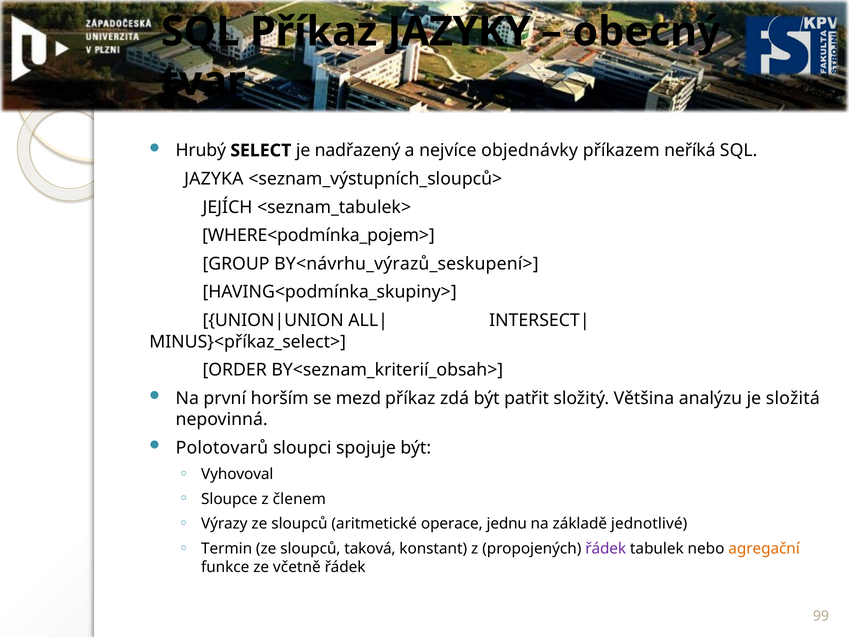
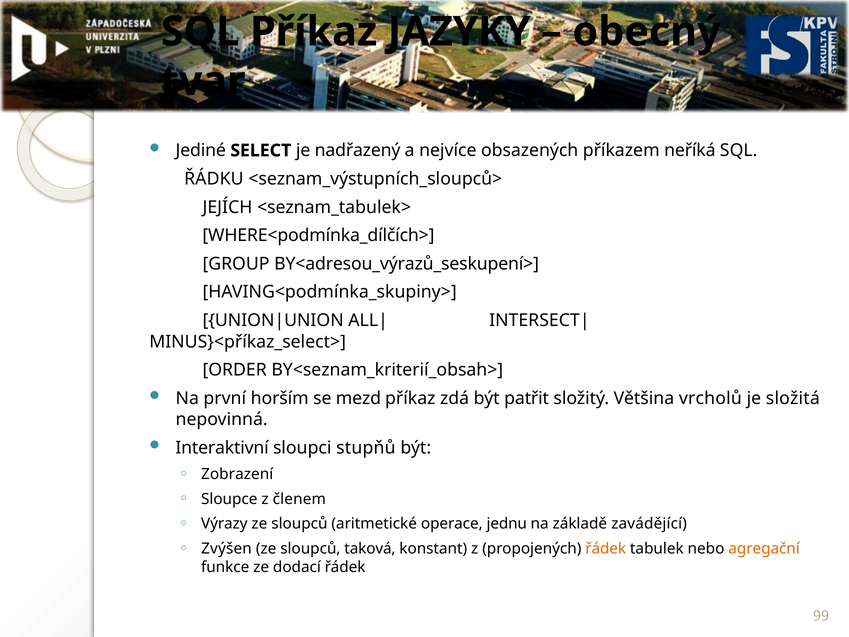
Hrubý: Hrubý -> Jediné (201, 150)
objednávky: objednávky -> obsazených (530, 150)
JAZYKA: JAZYKA -> ŘÁDKU (214, 179)
WHERE<podmínka_pojem>: WHERE<podmínka_pojem> -> WHERE<podmínka_dílčích> (318, 235)
BY<návrhu_výrazů_seskupení>: BY<návrhu_výrazů_seskupení> -> BY<adresou_výrazů_seskupení> (407, 264)
analýzu: analýzu -> vrcholů (710, 398)
Polotovarů: Polotovarů -> Interaktivní (222, 448)
spojuje: spojuje -> stupňů (366, 448)
Vyhovoval: Vyhovoval -> Zobrazení (237, 474)
jednotlivé: jednotlivé -> zavádějící (649, 524)
Termin: Termin -> Zvýšen (226, 549)
řádek colour: purple -> orange (606, 549)
včetně: včetně -> dodací (297, 567)
